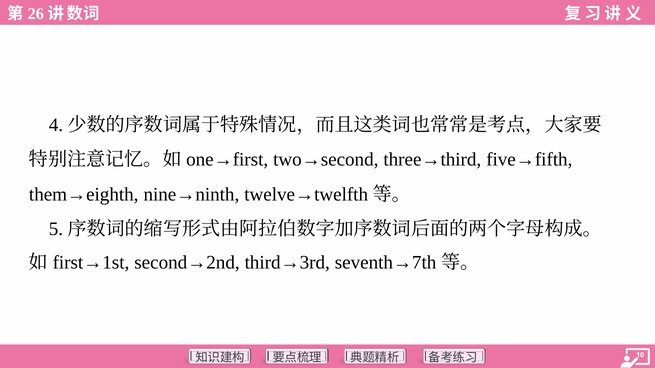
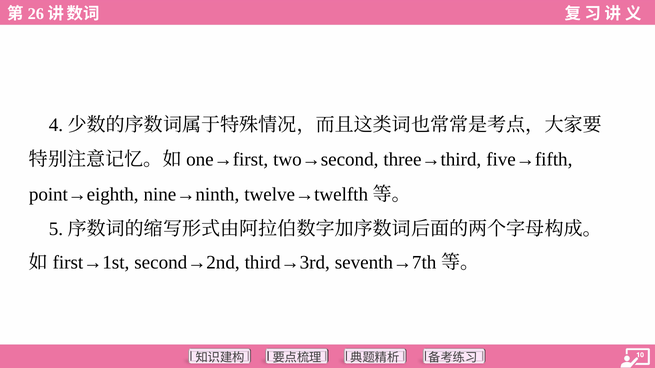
them→eighth: them→eighth -> point→eighth (84, 194)
